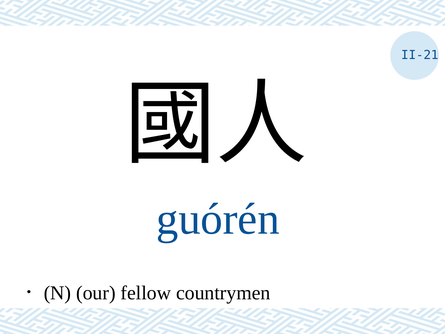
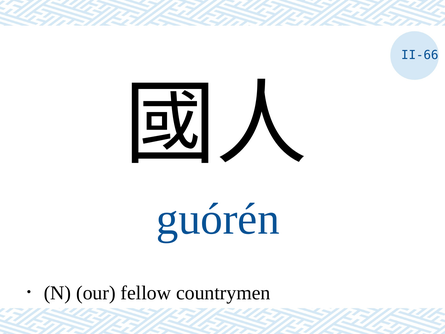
II-21: II-21 -> II-66 (420, 55)
